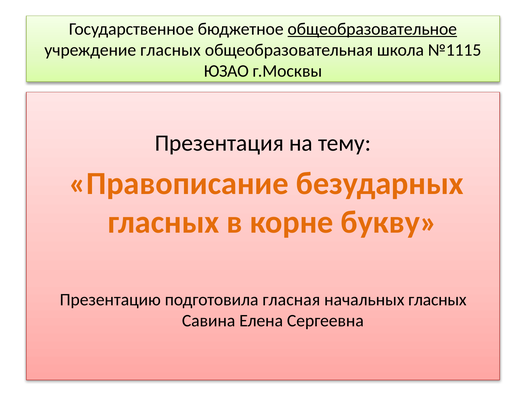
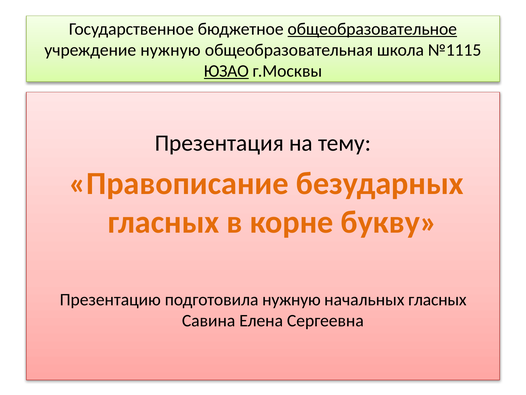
учреждение гласных: гласных -> нужную (170, 50)
ЮЗАО underline: none -> present (226, 71)
подготовила гласная: гласная -> нужную (291, 299)
